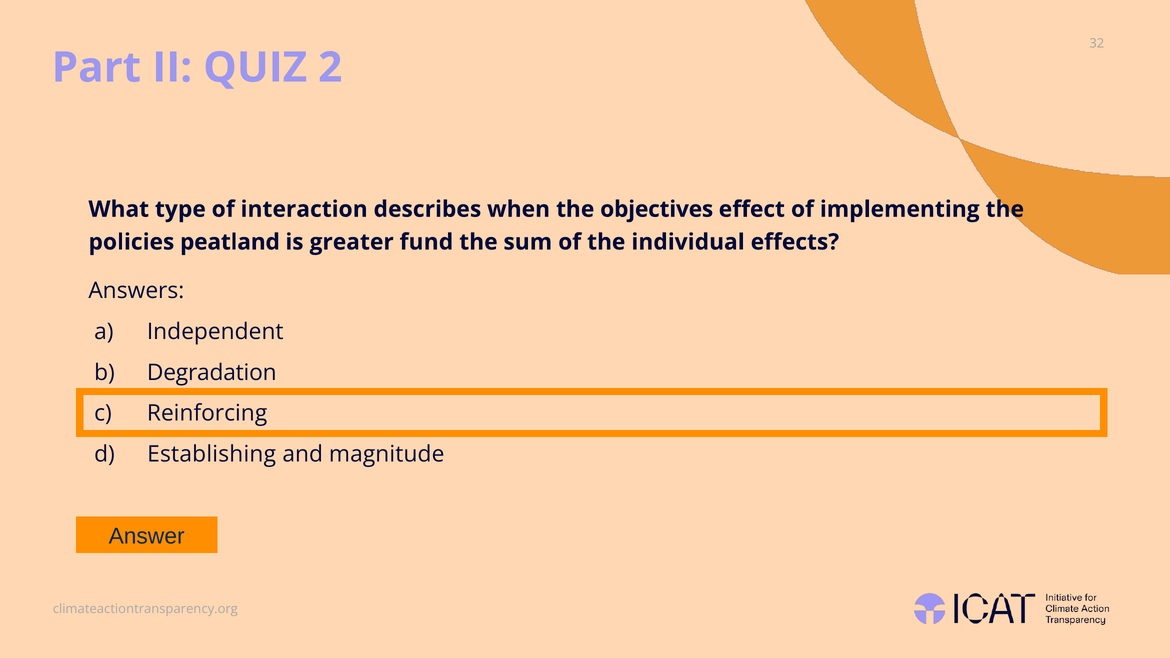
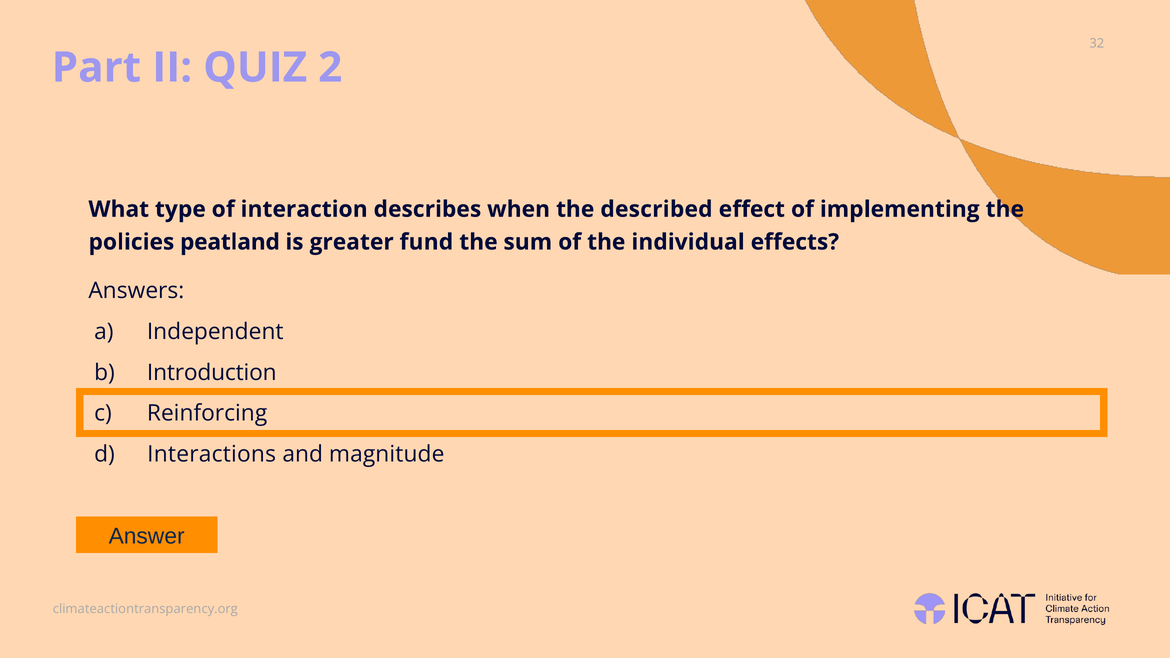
objectives: objectives -> described (656, 209)
Degradation: Degradation -> Introduction (212, 373)
Establishing: Establishing -> Interactions (212, 454)
